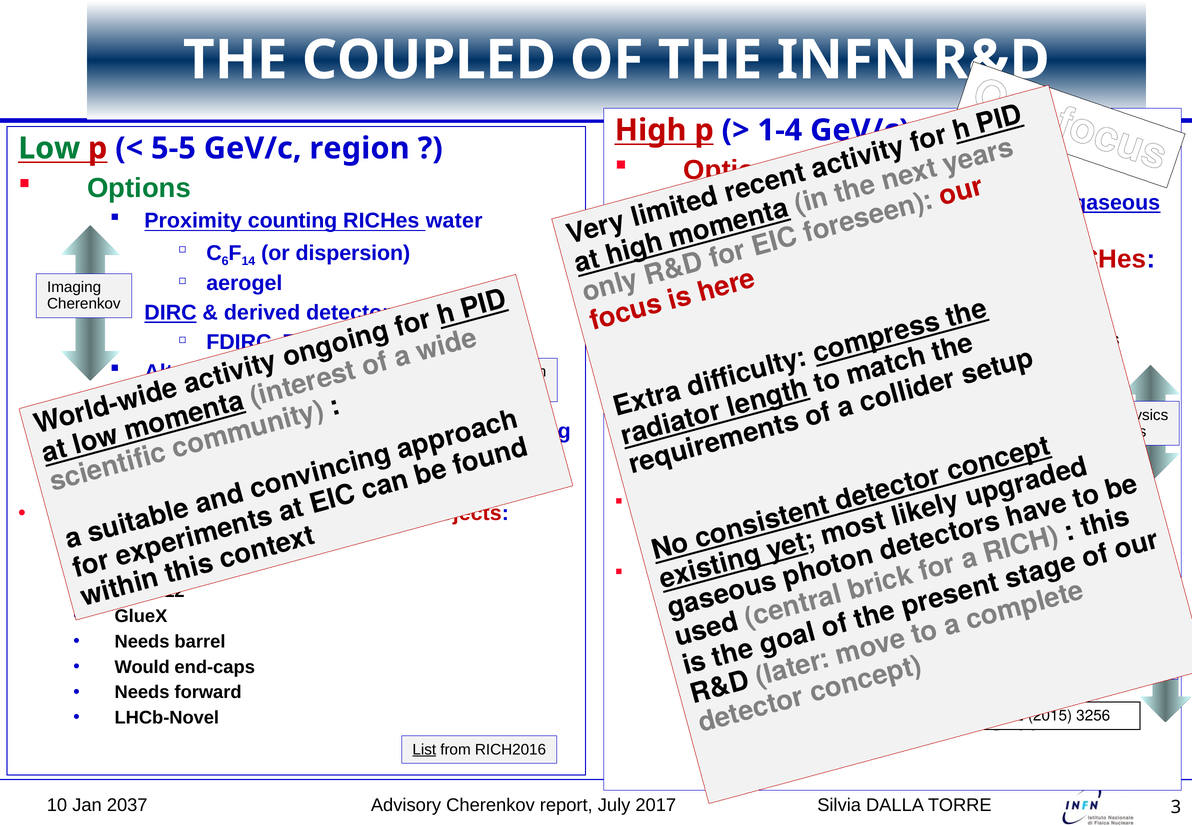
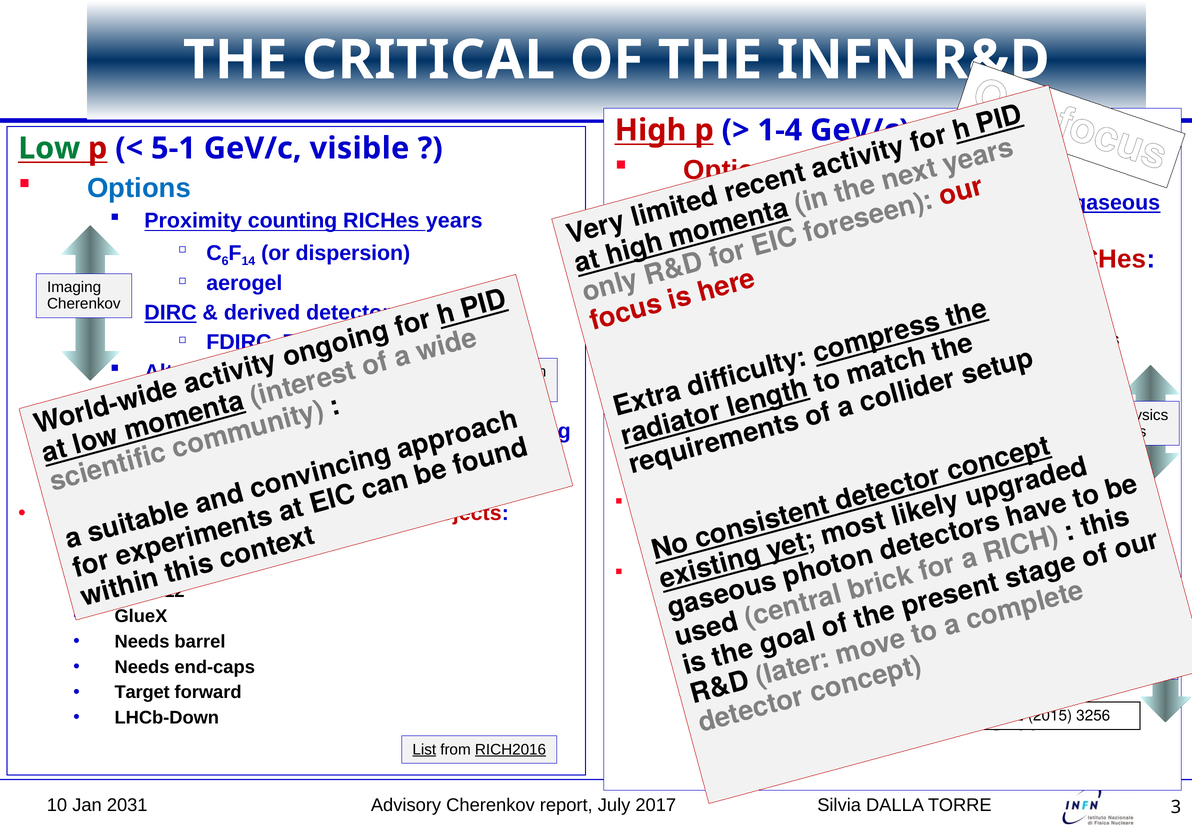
COUPLED: COUPLED -> CRITICAL (428, 60)
5-5: 5-5 -> 5-1 (173, 148)
GeV/c region: region -> visible (359, 148)
Options colour: green -> blue (139, 188)
water: water -> years (454, 221)
Would: Would -> Needs (142, 667)
Needs: Needs -> Target (142, 692)
LHCb-Novel: LHCb-Novel -> LHCb-Down (167, 717)
RICH2016 underline: none -> present (511, 749)
2037: 2037 -> 2031 (127, 805)
